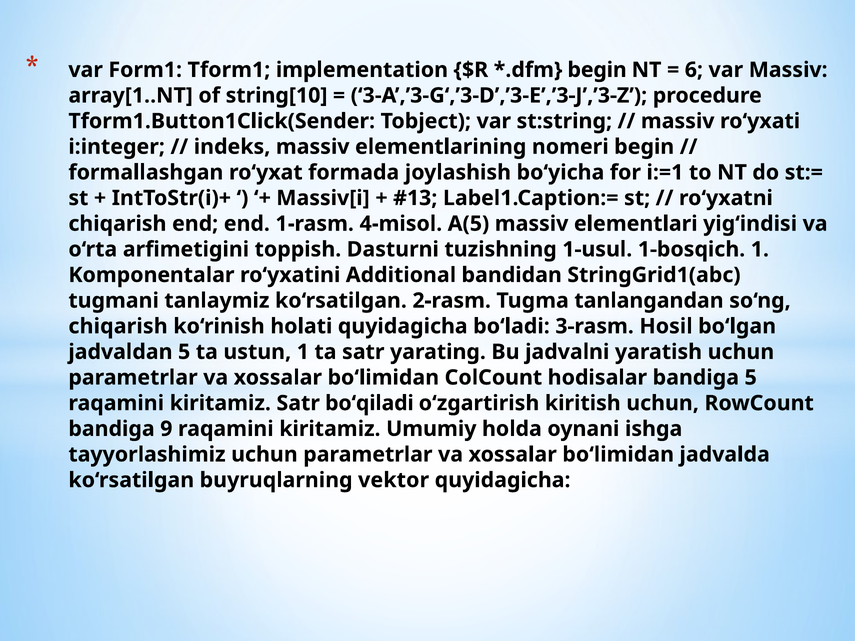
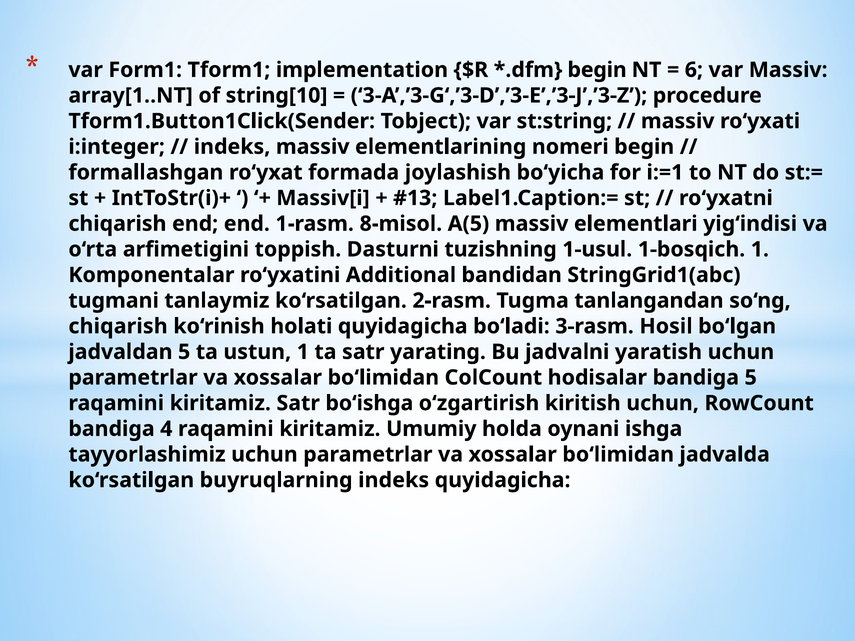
4-misol: 4-misol -> 8-misol (401, 224)
bo‘qiladi: bo‘qiladi -> bo‘ishga (369, 403)
9: 9 -> 4 (166, 429)
buyruqlarning vektor: vektor -> indeks (394, 480)
